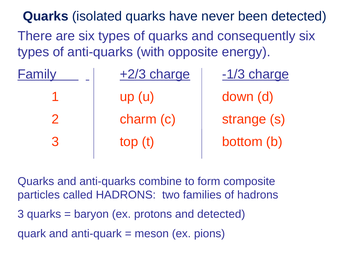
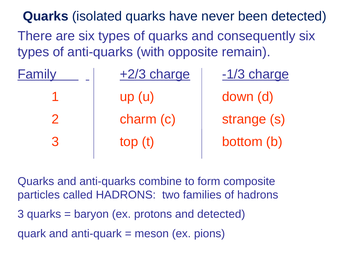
energy: energy -> remain (246, 52)
